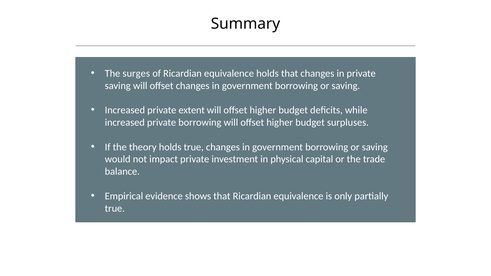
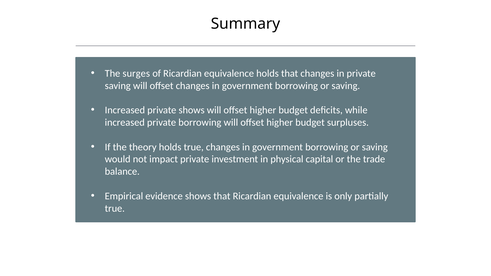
private extent: extent -> shows (192, 110)
